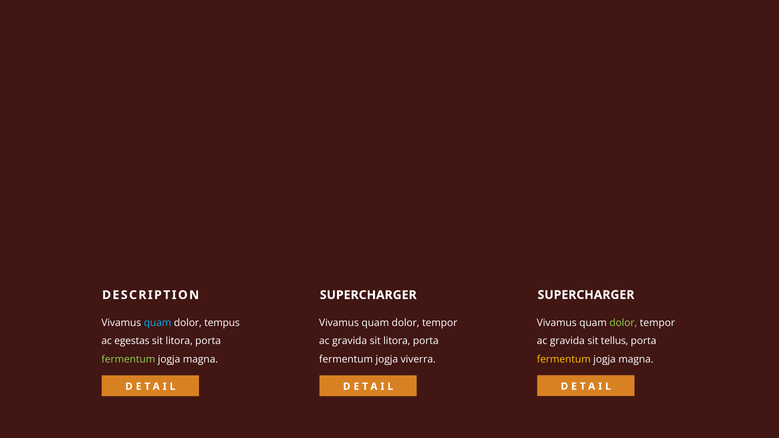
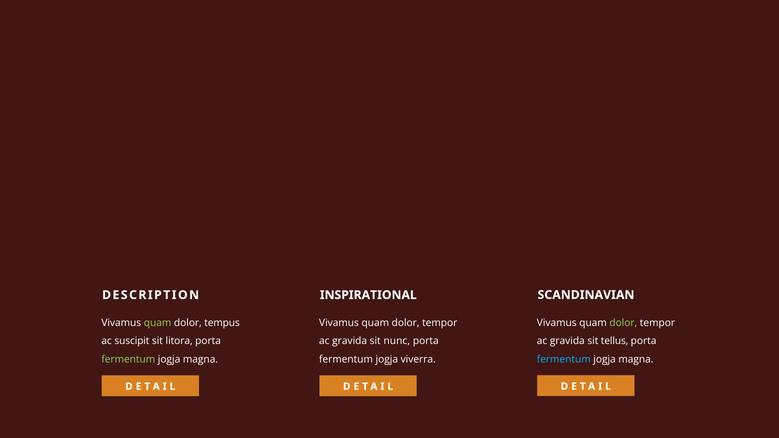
SUPERCHARGER: SUPERCHARGER -> SCANDINAVIAN (586, 295)
SUPERCHARGER: SUPERCHARGER -> INSPIRATIONAL (368, 295)
quam colour: light blue -> light green (158, 323)
egestas: egestas -> suscipit (132, 341)
gravida sit litora: litora -> nunc (397, 341)
fermentum colour: yellow -> light blue (564, 359)
